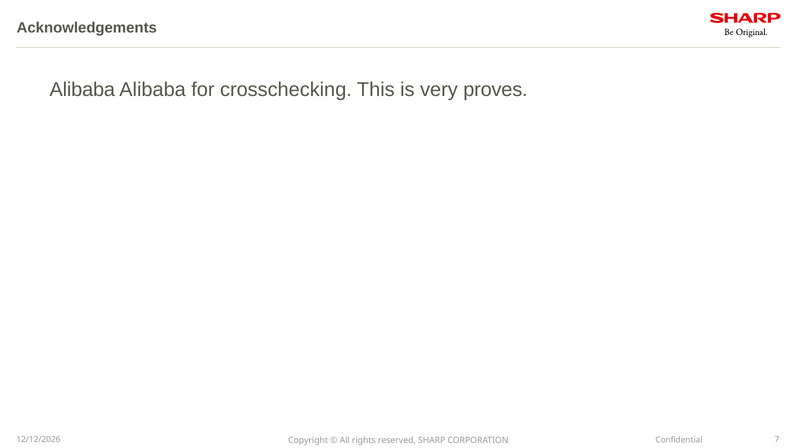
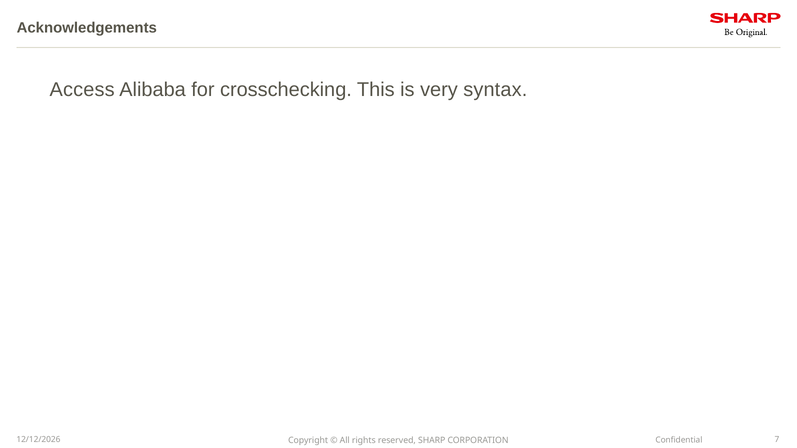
Alibaba: Alibaba -> Access (82, 90)
proves: proves -> syntax (495, 90)
